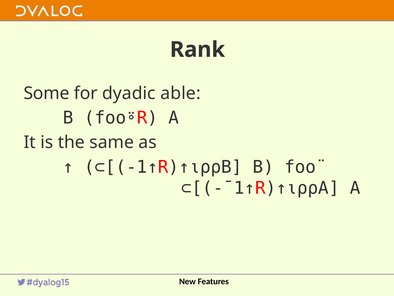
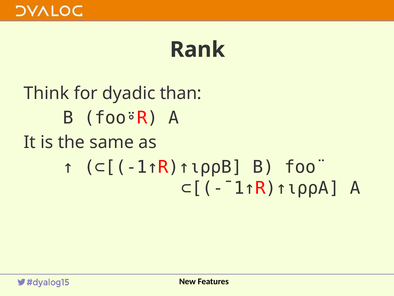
Some: Some -> Think (46, 93)
able: able -> than (181, 93)
